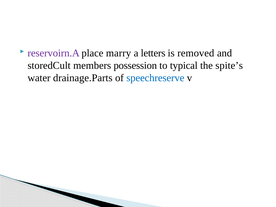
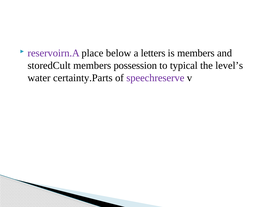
marry: marry -> below (119, 53)
is removed: removed -> members (196, 53)
spite’s: spite’s -> level’s (229, 65)
drainage.Parts: drainage.Parts -> certainty.Parts (83, 78)
speechreserve colour: blue -> purple (155, 78)
